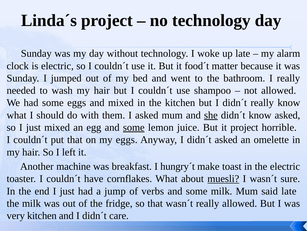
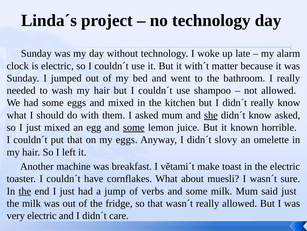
food´t: food´t -> with´t (197, 66)
it project: project -> known (244, 127)
didn´t asked: asked -> slovy (226, 139)
hungry´t: hungry´t -> větami´t (178, 166)
muesli underline: present -> none (223, 178)
the underline: none -> present (25, 191)
said late: late -> just (289, 191)
very kitchen: kitchen -> electric (42, 215)
